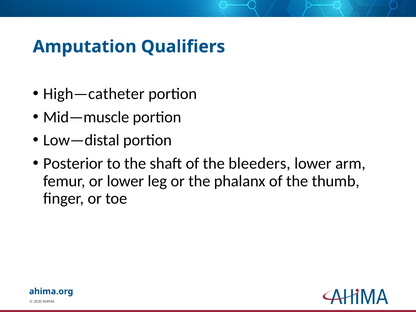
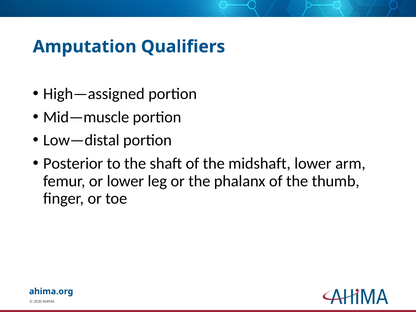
High—catheter: High—catheter -> High—assigned (94, 94)
bleeders: bleeders -> midshaft (260, 164)
